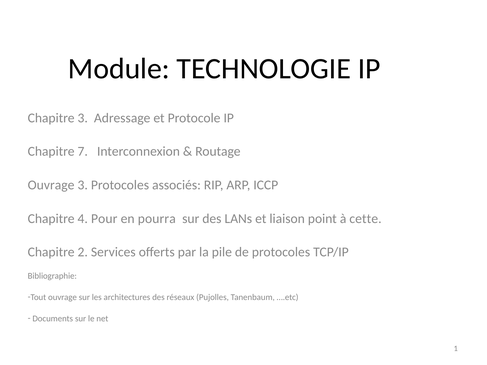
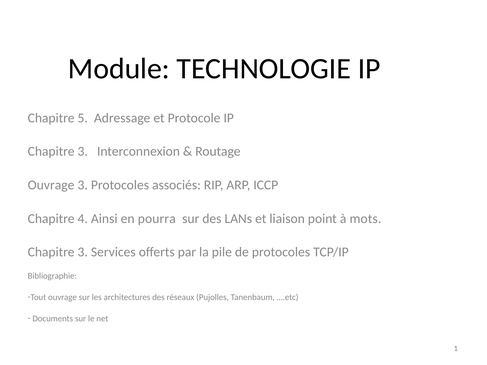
Chapitre 3: 3 -> 5 (83, 118)
7: 7 -> 3 (83, 152)
Pour: Pour -> Ainsi (104, 219)
cette: cette -> mots (365, 219)
2: 2 -> 3 (83, 252)
